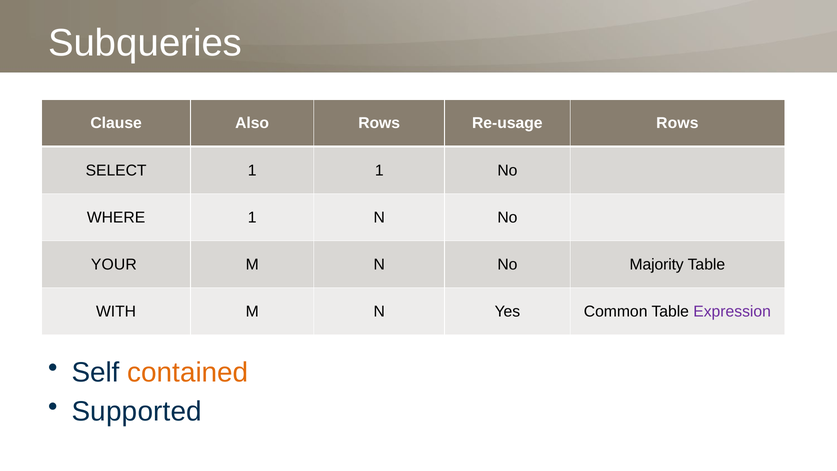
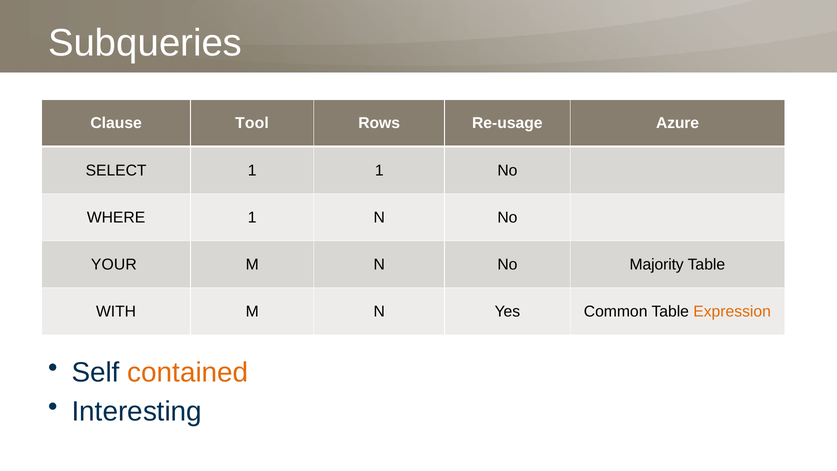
Also: Also -> Tool (252, 123)
Re-usage Rows: Rows -> Azure (678, 123)
Expression colour: purple -> orange (732, 312)
Supported: Supported -> Interesting (137, 411)
